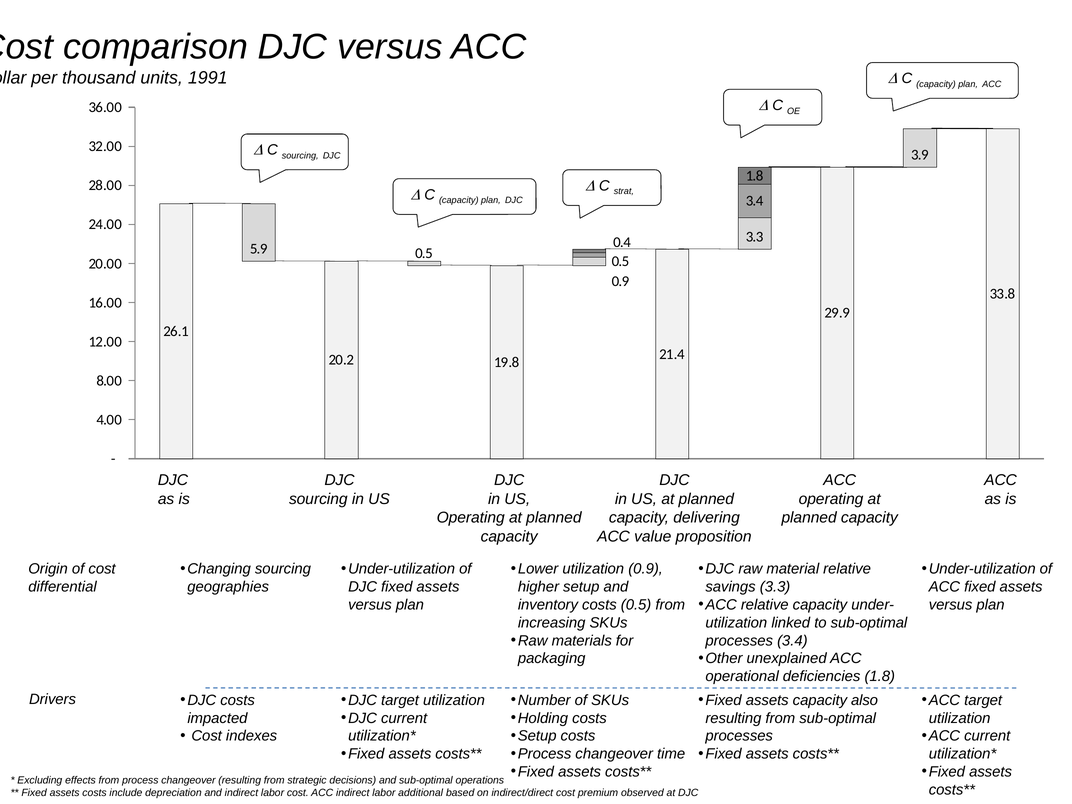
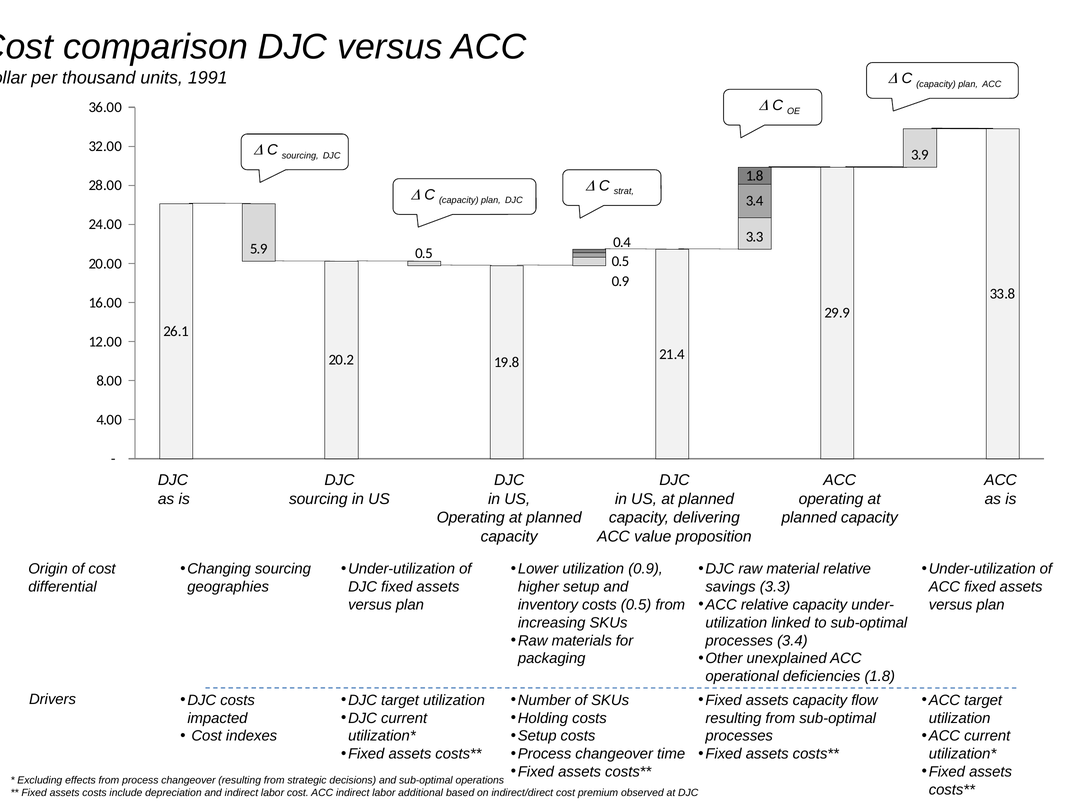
also: also -> flow (864, 700)
